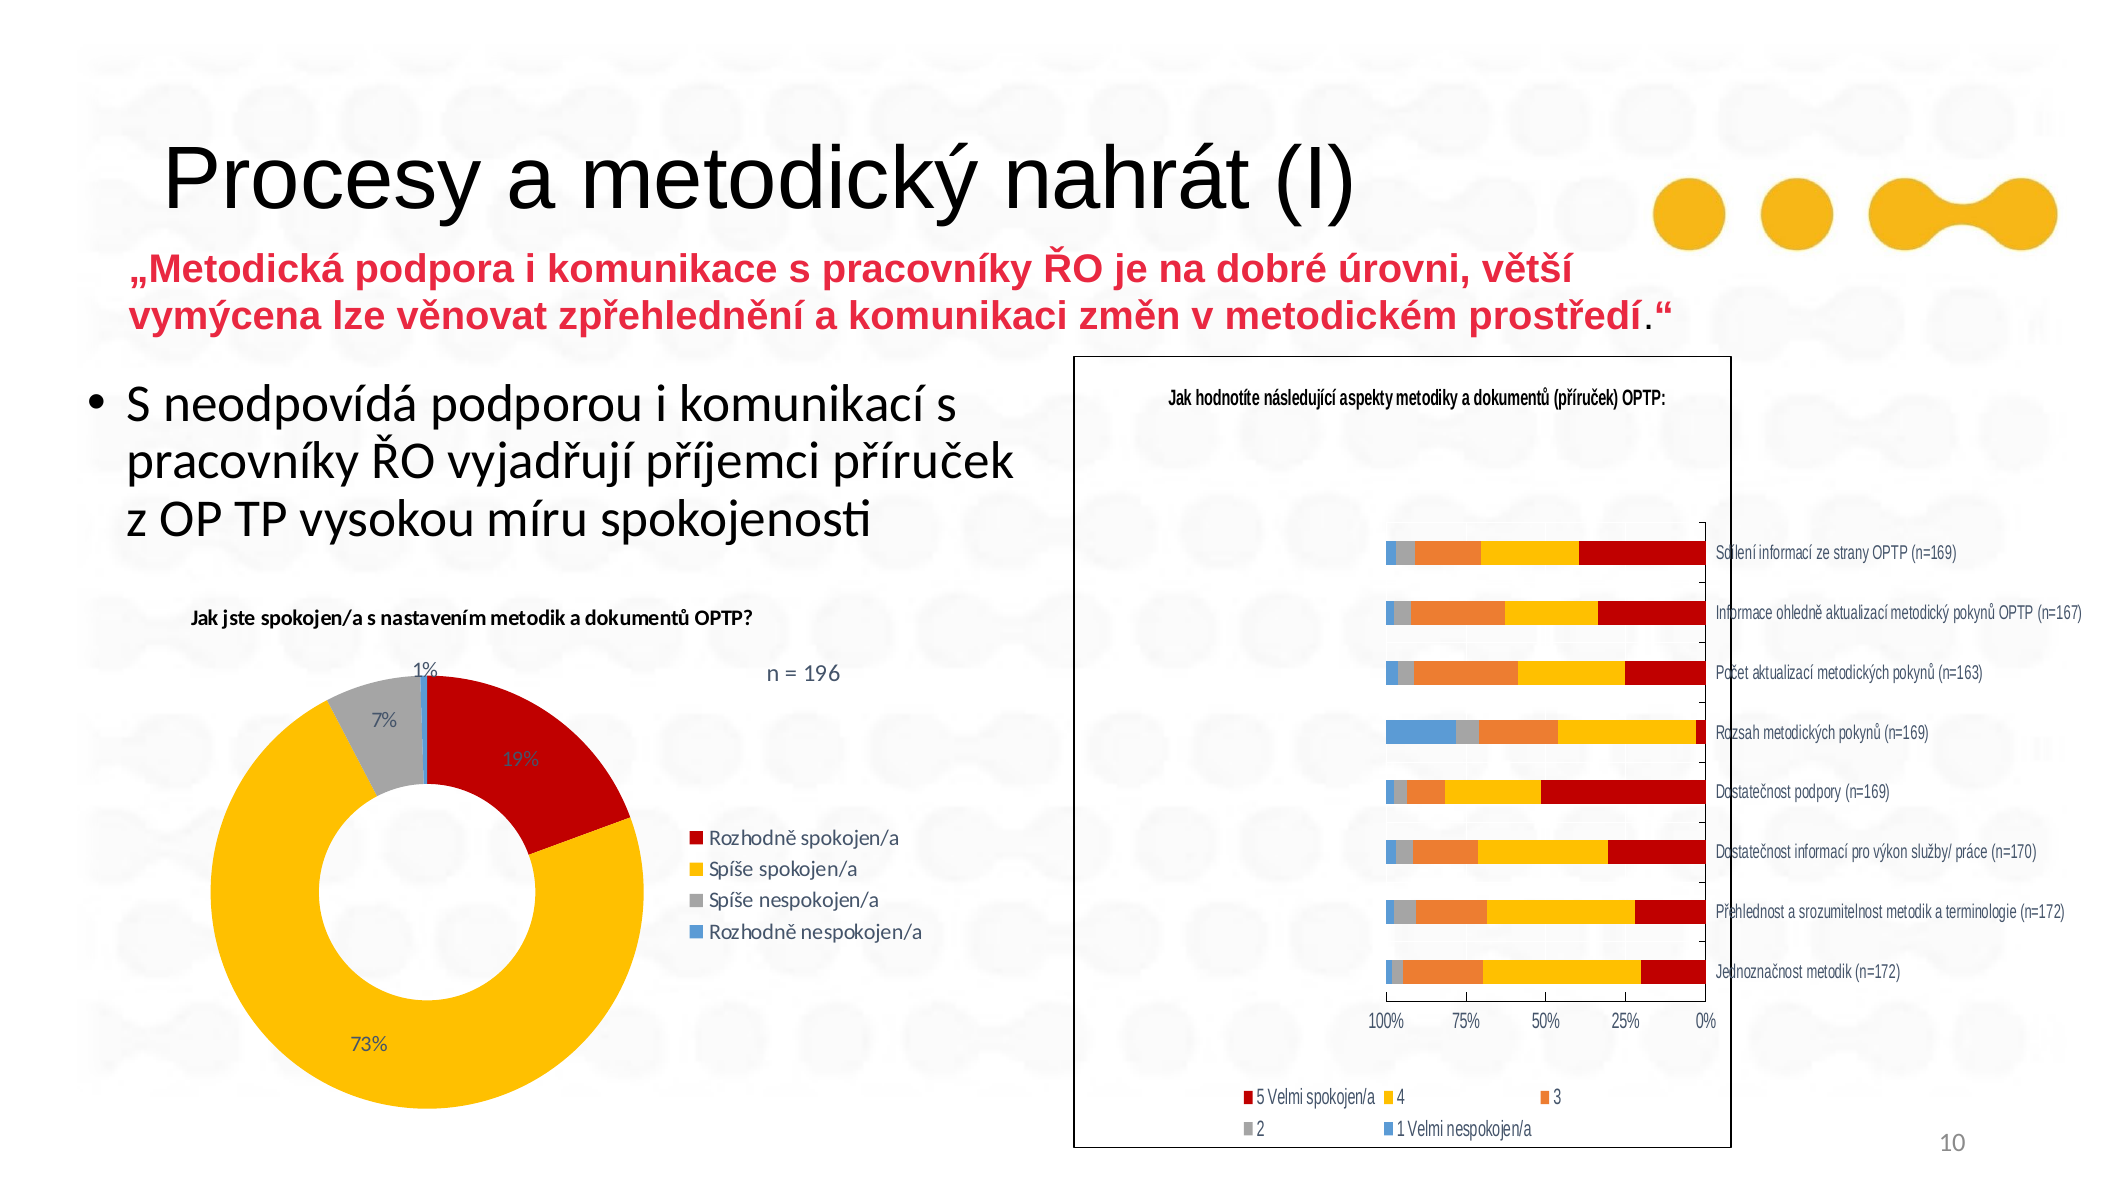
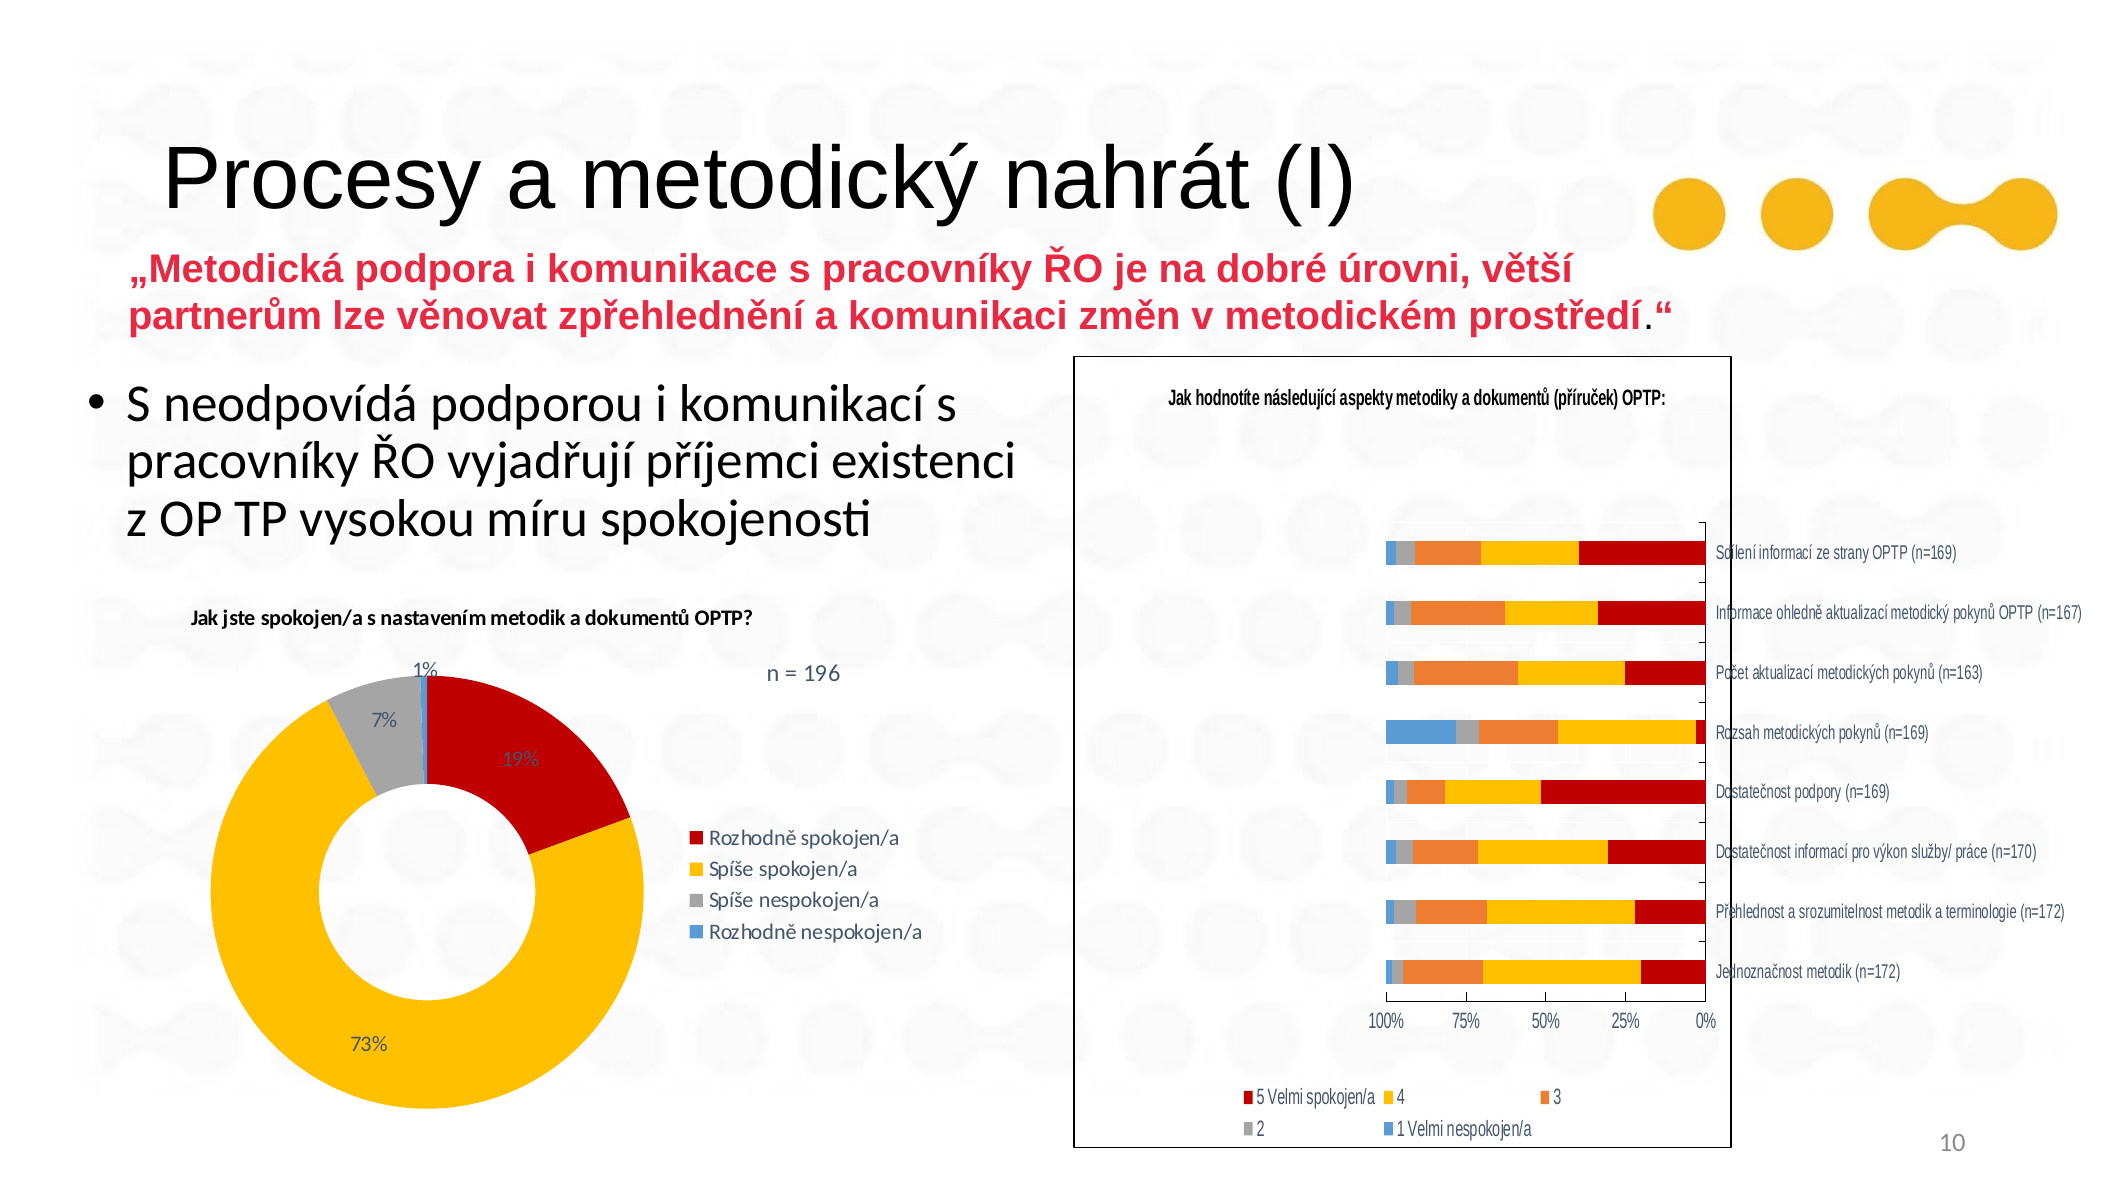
vymýcena: vymýcena -> partnerům (225, 317)
příjemci příruček: příruček -> existenci (924, 461)
